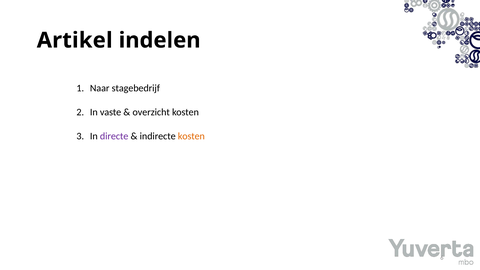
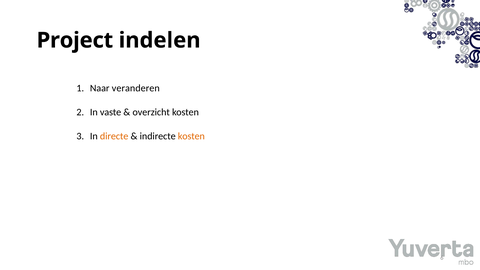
Artikel: Artikel -> Project (75, 40)
stagebedrijf: stagebedrijf -> veranderen (136, 88)
directe colour: purple -> orange (114, 136)
